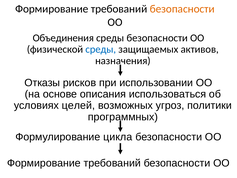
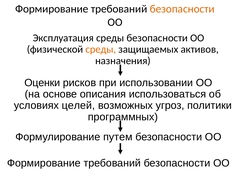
Объединения: Объединения -> Эксплуатация (63, 38)
среды colour: blue -> orange (101, 49)
Отказы: Отказы -> Оценки (42, 83)
цикла: цикла -> путем (118, 137)
